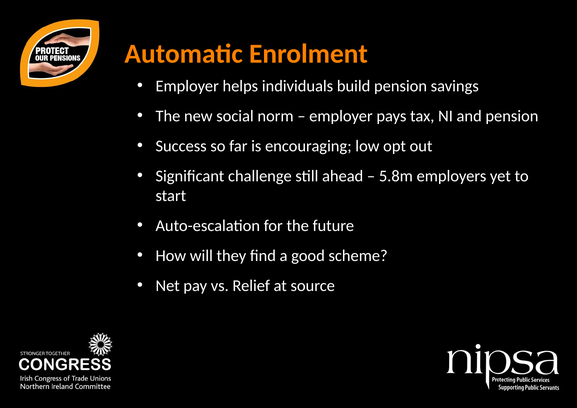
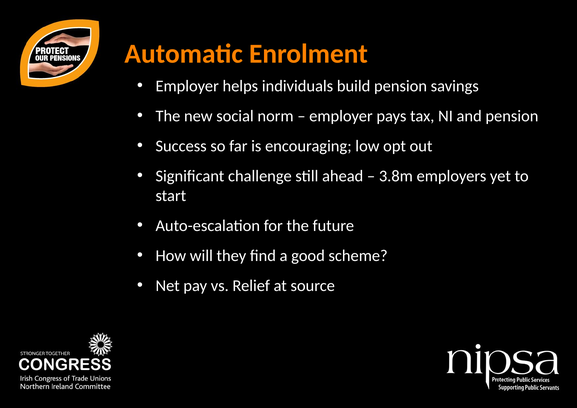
5.8m: 5.8m -> 3.8m (396, 176)
